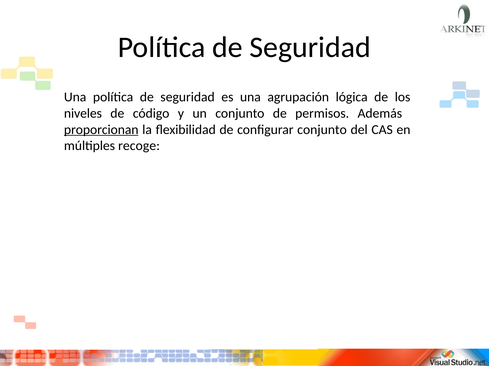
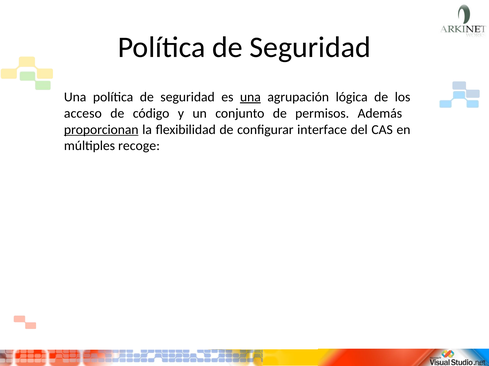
una underline: none -> present (250, 97)
niveles: niveles -> acceso (83, 113)
configurar conjunto: conjunto -> interface (322, 130)
